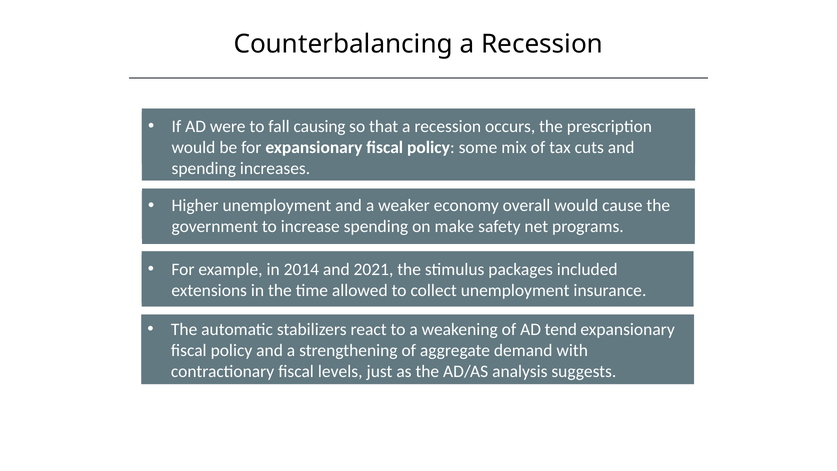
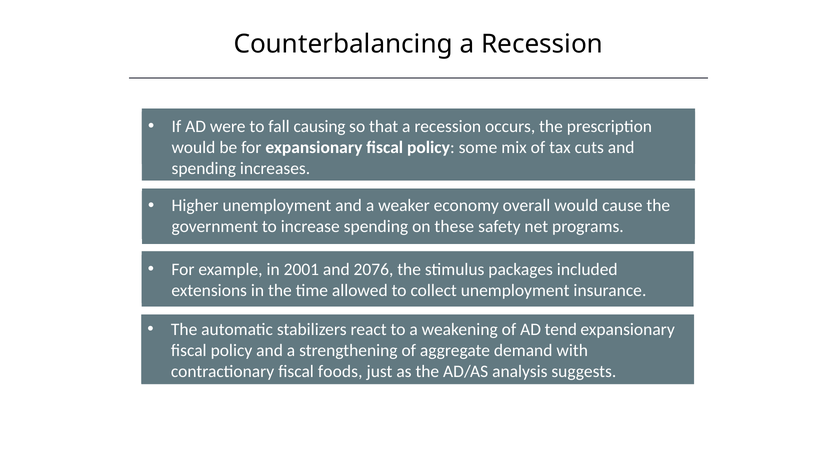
make: make -> these (454, 227)
2014: 2014 -> 2001 (301, 270)
2021: 2021 -> 2076 (373, 270)
levels: levels -> foods (340, 371)
